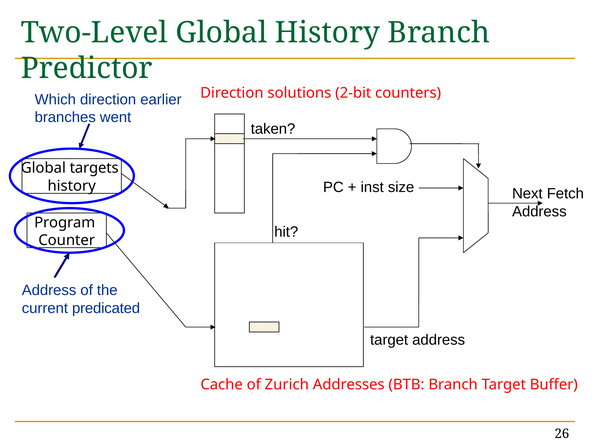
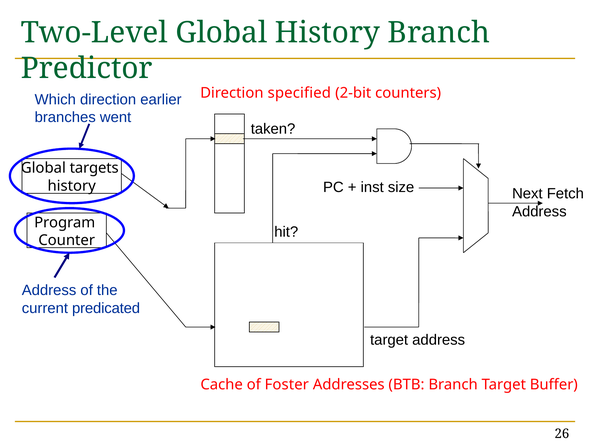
solutions: solutions -> specified (299, 93)
Zurich: Zurich -> Foster (287, 385)
